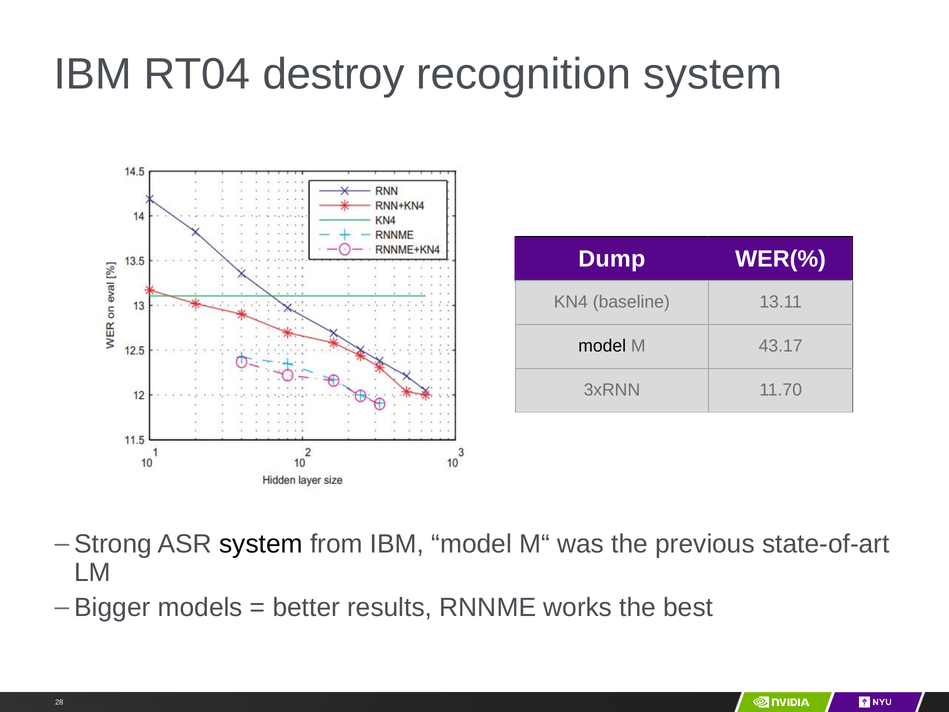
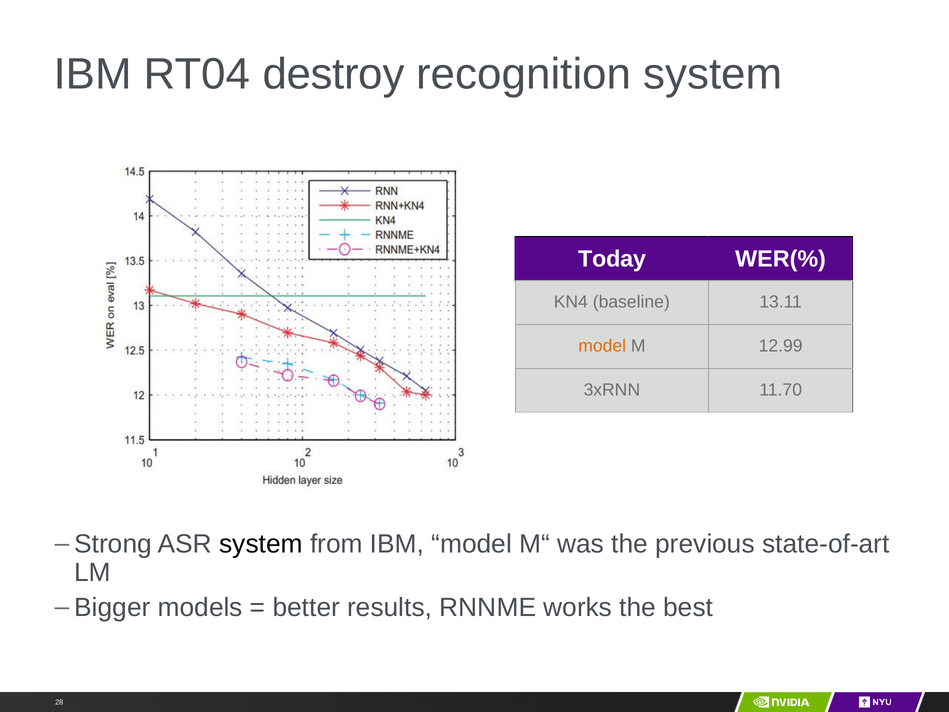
Dump: Dump -> Today (612, 259)
model colour: black -> orange (602, 346)
43.17: 43.17 -> 12.99 (781, 346)
